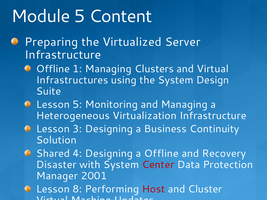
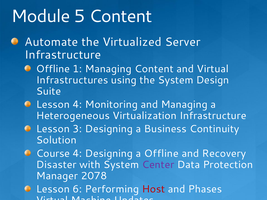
Preparing: Preparing -> Automate (51, 42)
Managing Clusters: Clusters -> Content (154, 69)
Lesson 5: 5 -> 4 (77, 105)
Shared: Shared -> Course (53, 154)
Center colour: red -> purple (158, 165)
2001: 2001 -> 2078 (94, 176)
8: 8 -> 6 (77, 189)
Cluster: Cluster -> Phases (205, 189)
